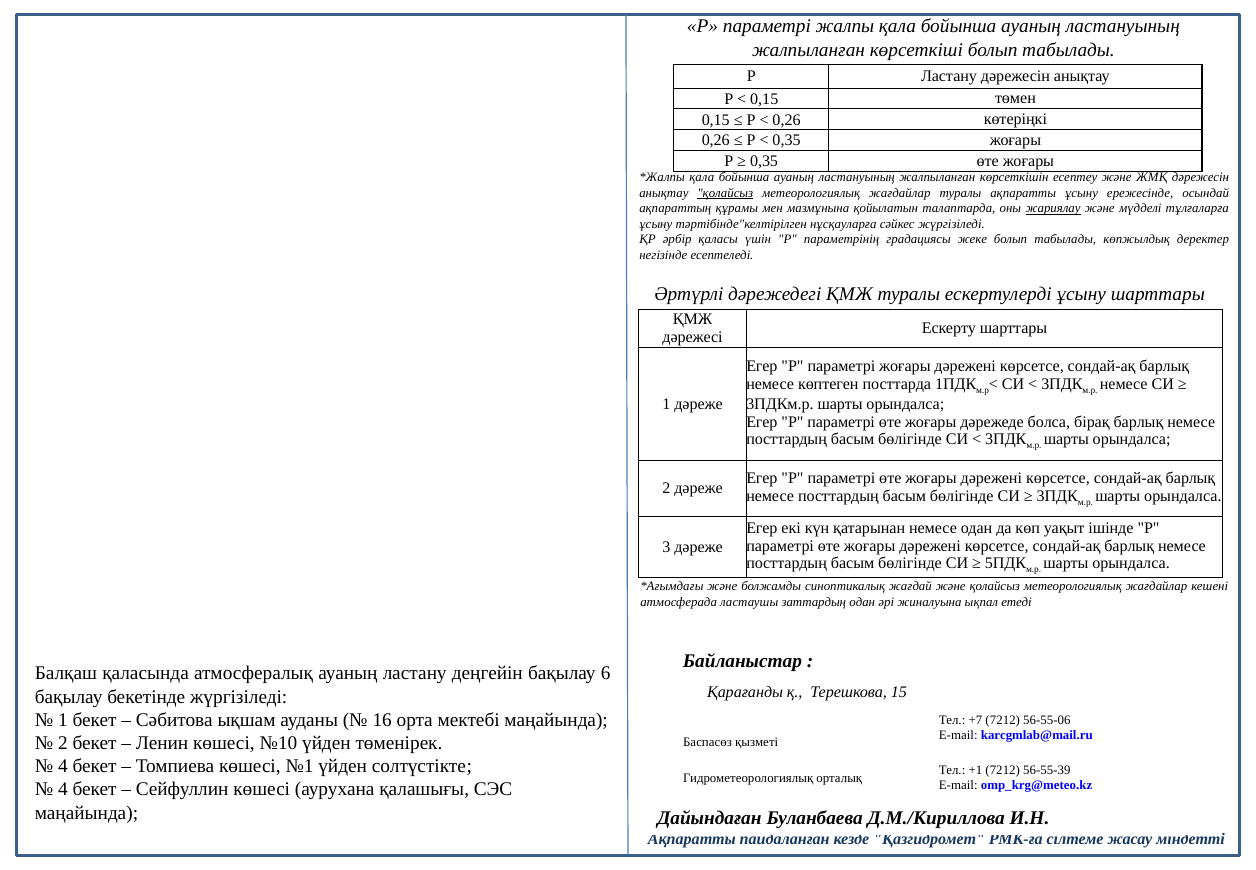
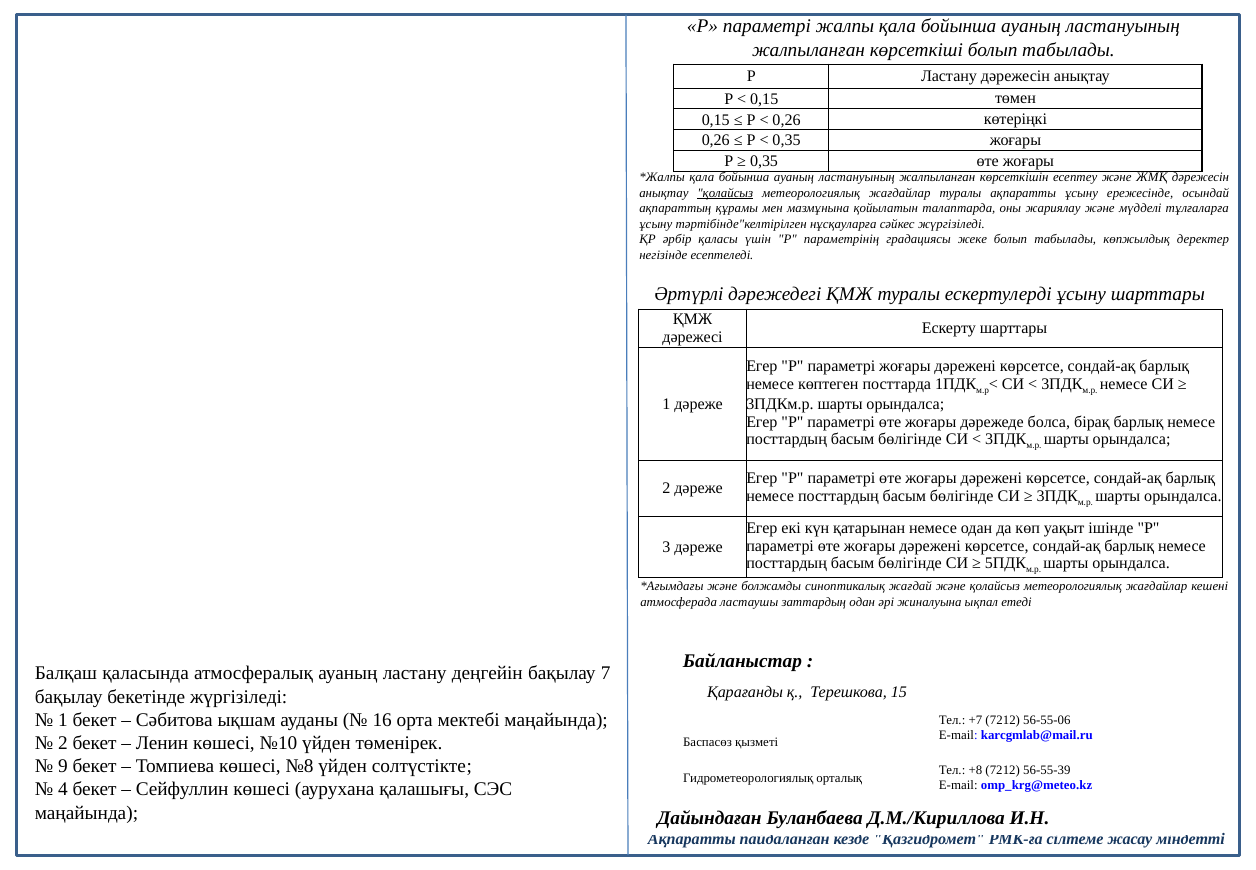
жариялау underline: present -> none (1053, 208)
6: 6 -> 7 (606, 673)
4: 4 -> 9 (63, 766)
№1: №1 -> №8 (300, 766)
+1: +1 -> +8 (975, 770)
